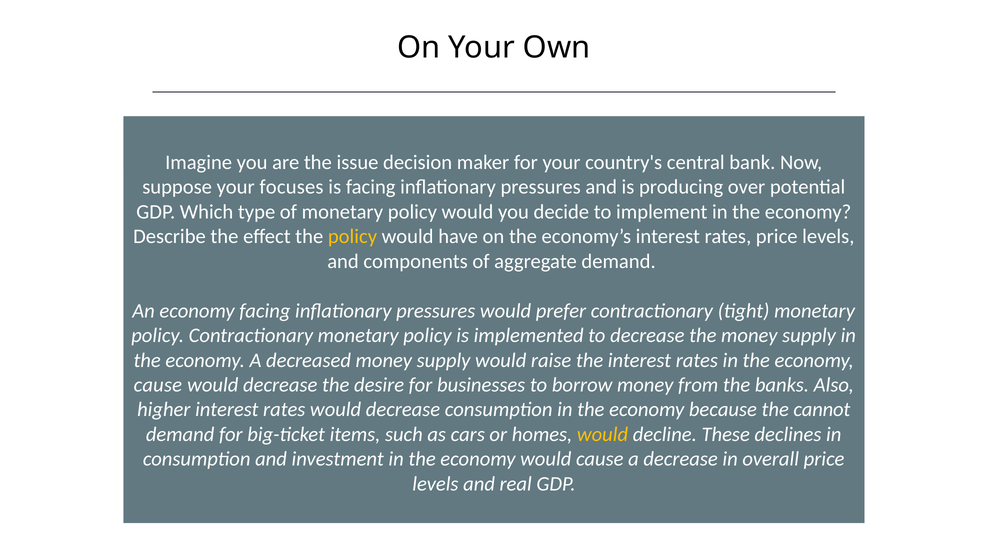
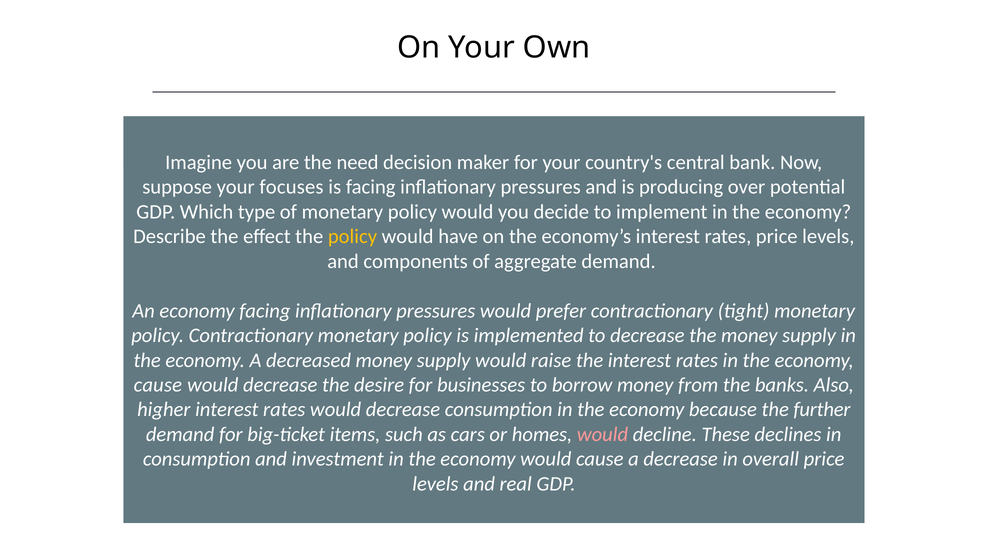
issue: issue -> need (358, 162)
cannot: cannot -> further (822, 409)
would colour: yellow -> pink (603, 434)
